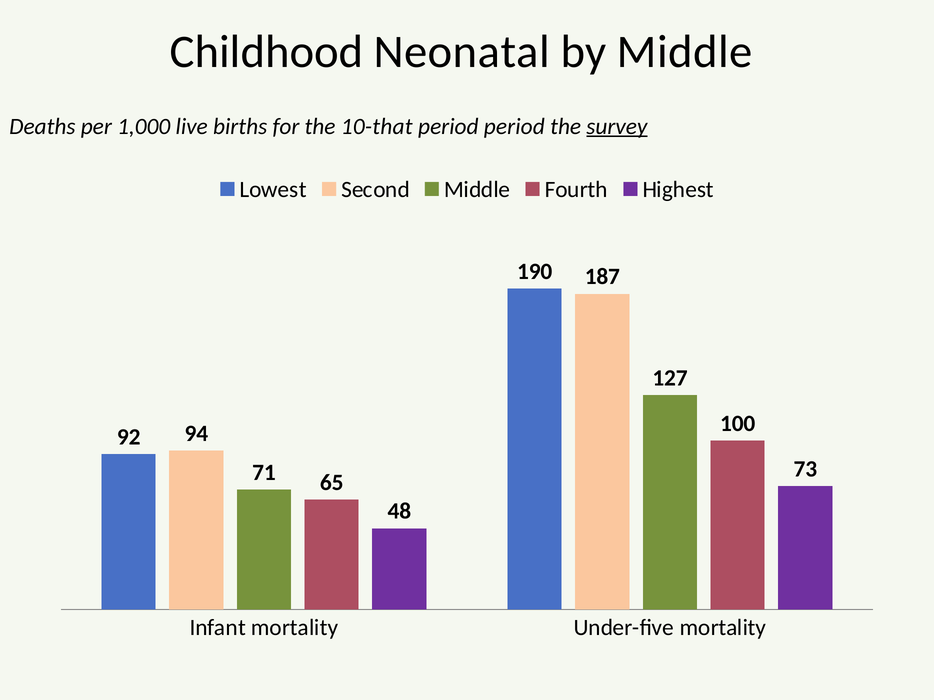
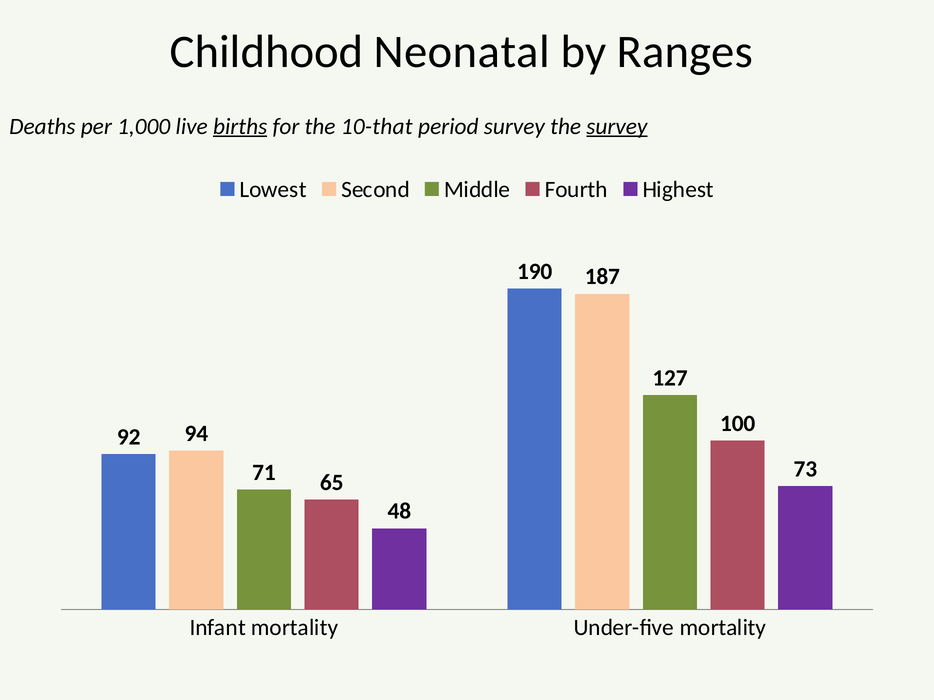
by Middle: Middle -> Ranges (685, 52)
births underline: none -> present (240, 126)
period period: period -> survey (514, 126)
